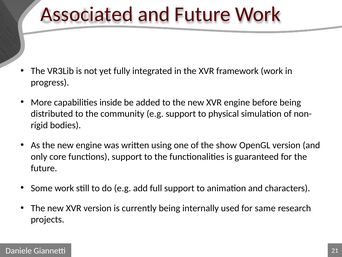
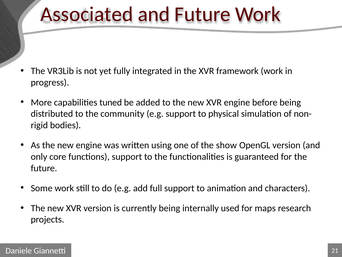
inside: inside -> tuned (111, 102)
same: same -> maps (265, 208)
